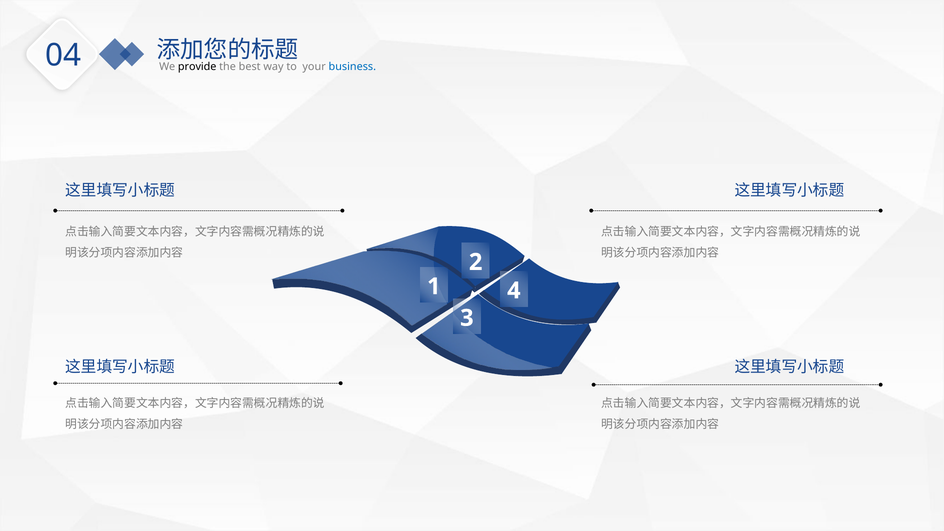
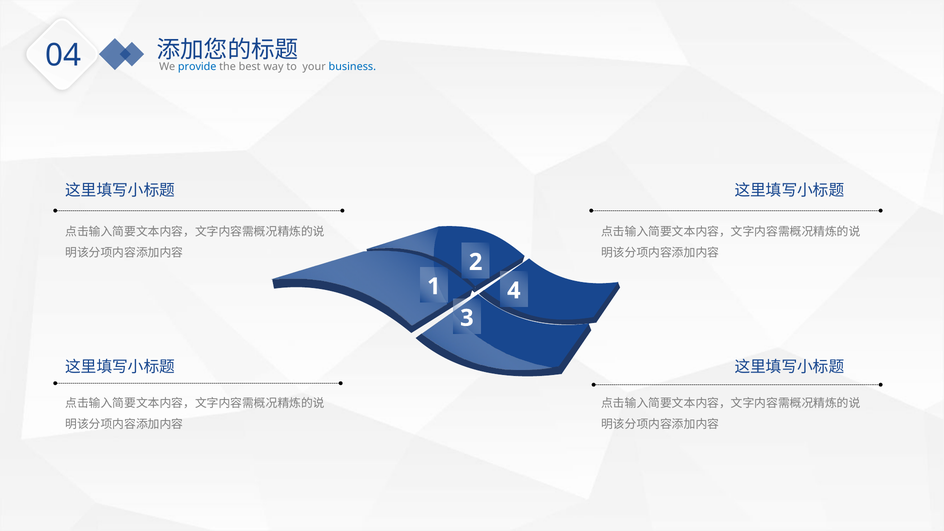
provide colour: black -> blue (197, 67)
